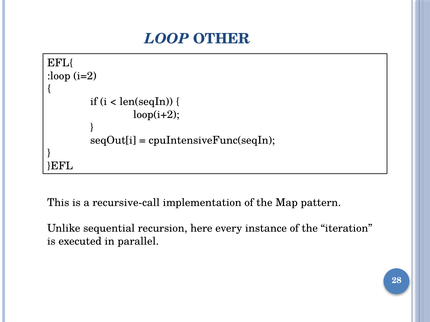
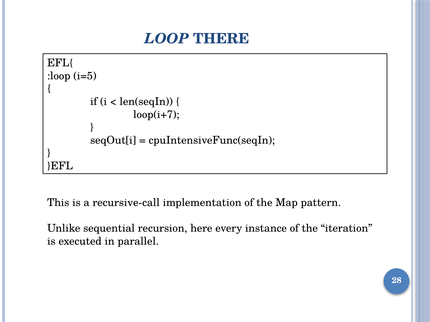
OTHER: OTHER -> THERE (221, 39)
i=2: i=2 -> i=5 (85, 76)
loop(i+2: loop(i+2 -> loop(i+7 (156, 115)
